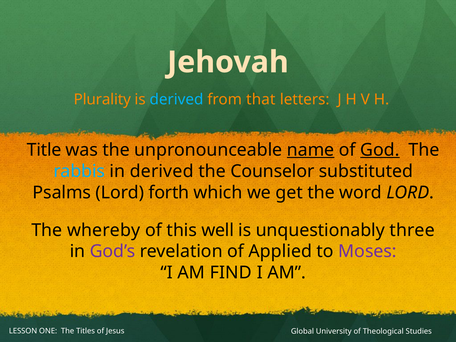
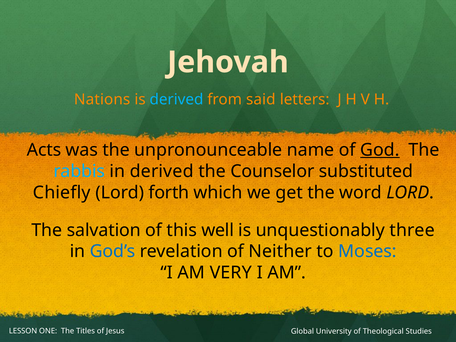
Plurality: Plurality -> Nations (102, 100)
that: that -> said (261, 100)
Title: Title -> Acts (44, 150)
name underline: present -> none (311, 150)
Psalms: Psalms -> Chiefly (62, 192)
whereby: whereby -> salvation (104, 230)
God’s colour: purple -> blue (113, 251)
Applied: Applied -> Neither (280, 251)
Moses colour: purple -> blue (367, 251)
FIND: FIND -> VERY (231, 273)
